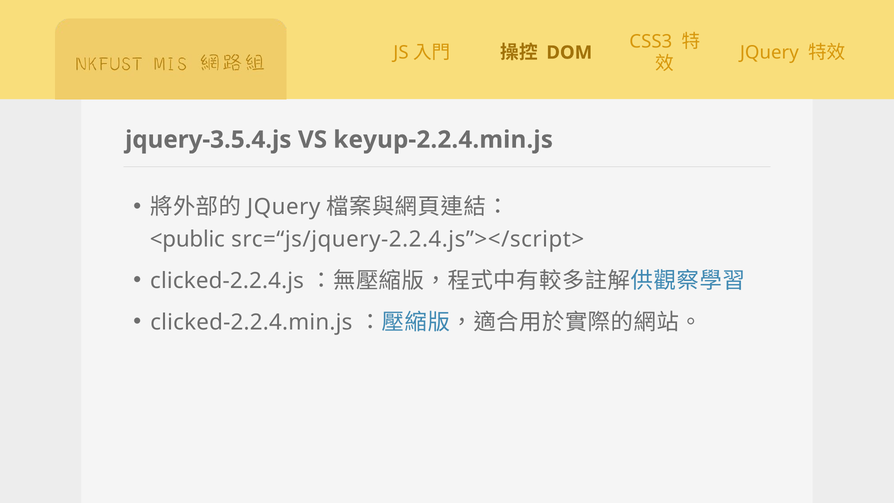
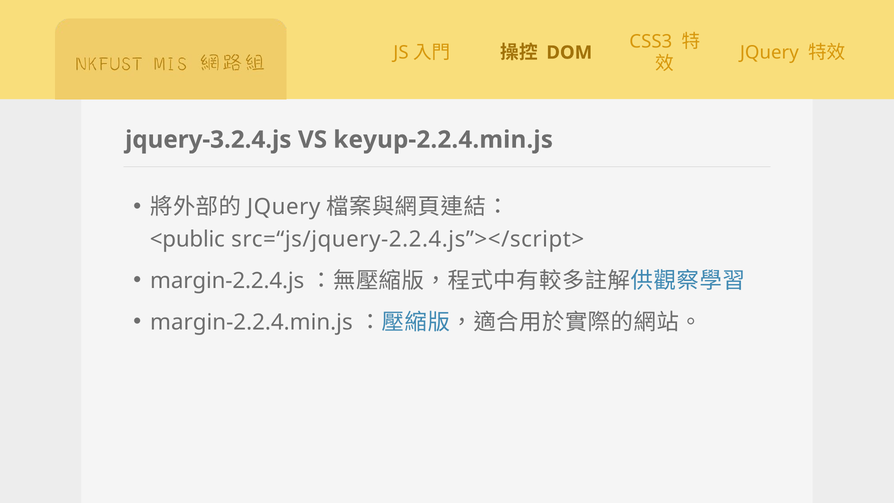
jquery-3.5.4.js: jquery-3.5.4.js -> jquery-3.2.4.js (208, 140)
clicked-2.2.4.js: clicked-2.2.4.js -> margin-2.2.4.js (227, 281)
clicked-2.2.4.min.js: clicked-2.2.4.min.js -> margin-2.2.4.min.js (251, 322)
